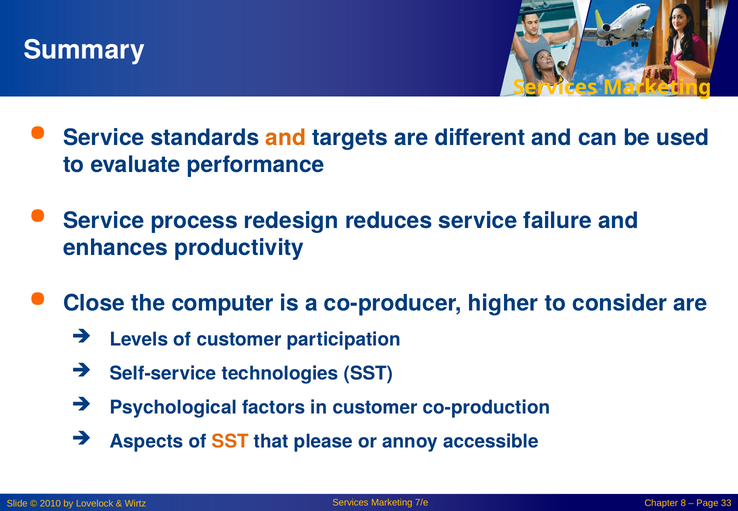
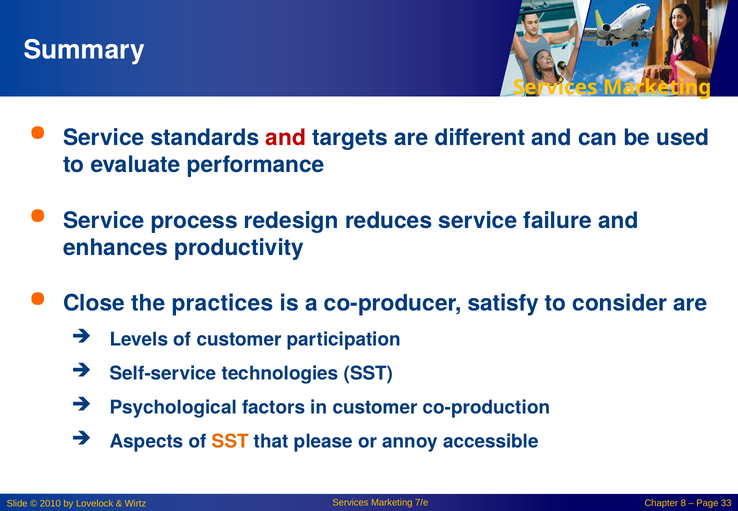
and colour: orange -> red (286, 138)
computer: computer -> practices (222, 303)
higher: higher -> satisfy (503, 303)
